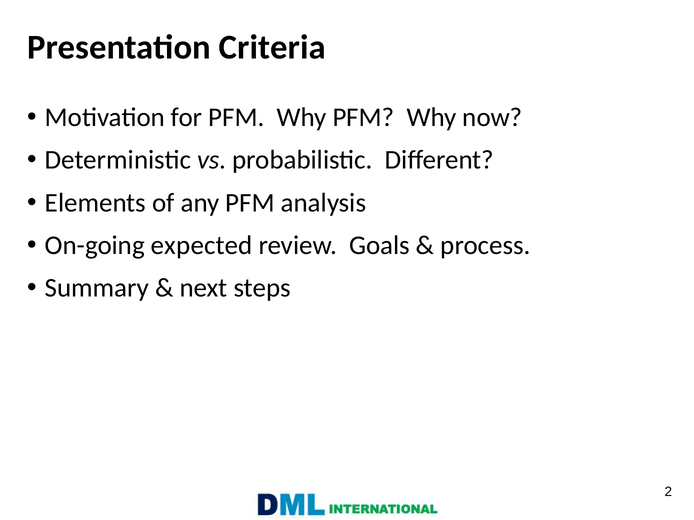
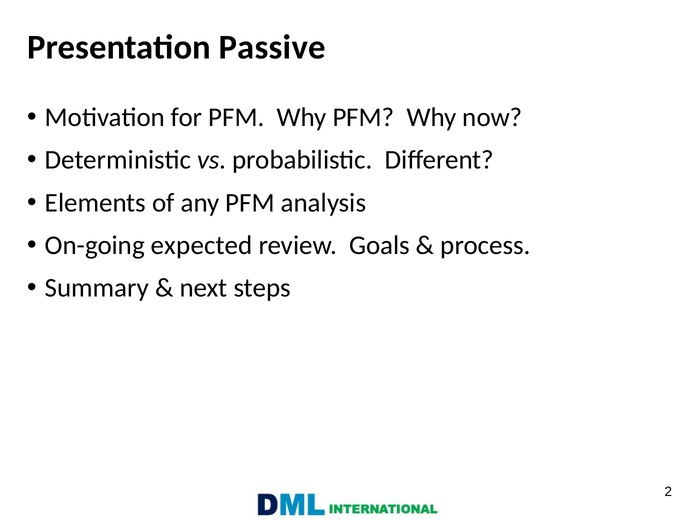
Criteria: Criteria -> Passive (272, 47)
